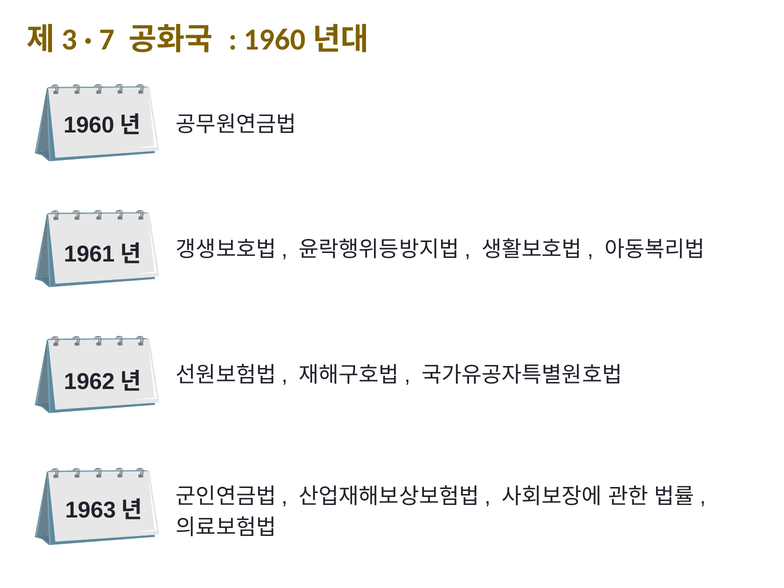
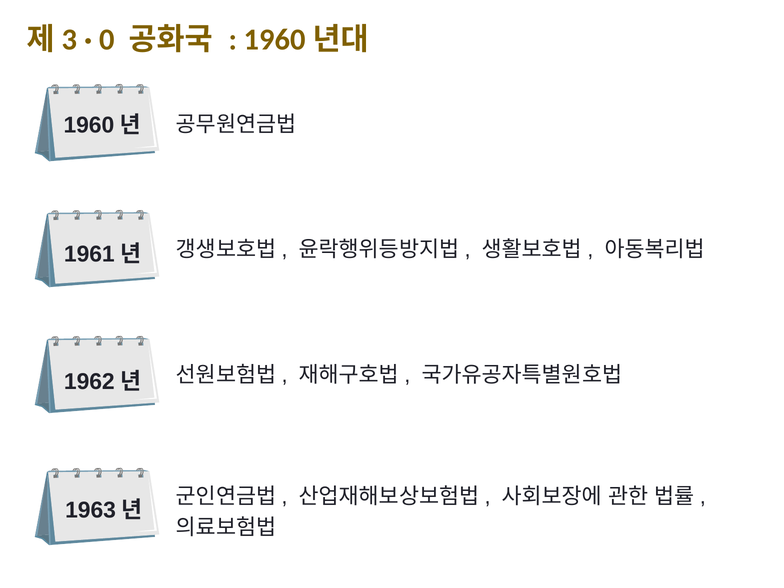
7: 7 -> 0 (107, 40)
